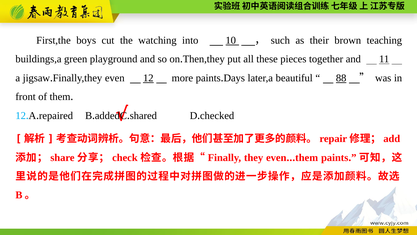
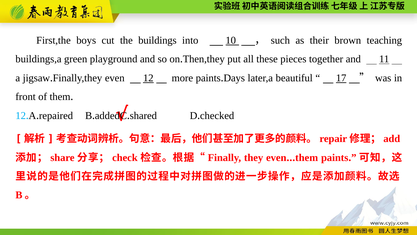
watching: watching -> buildings (157, 40)
88: 88 -> 17 (341, 78)
